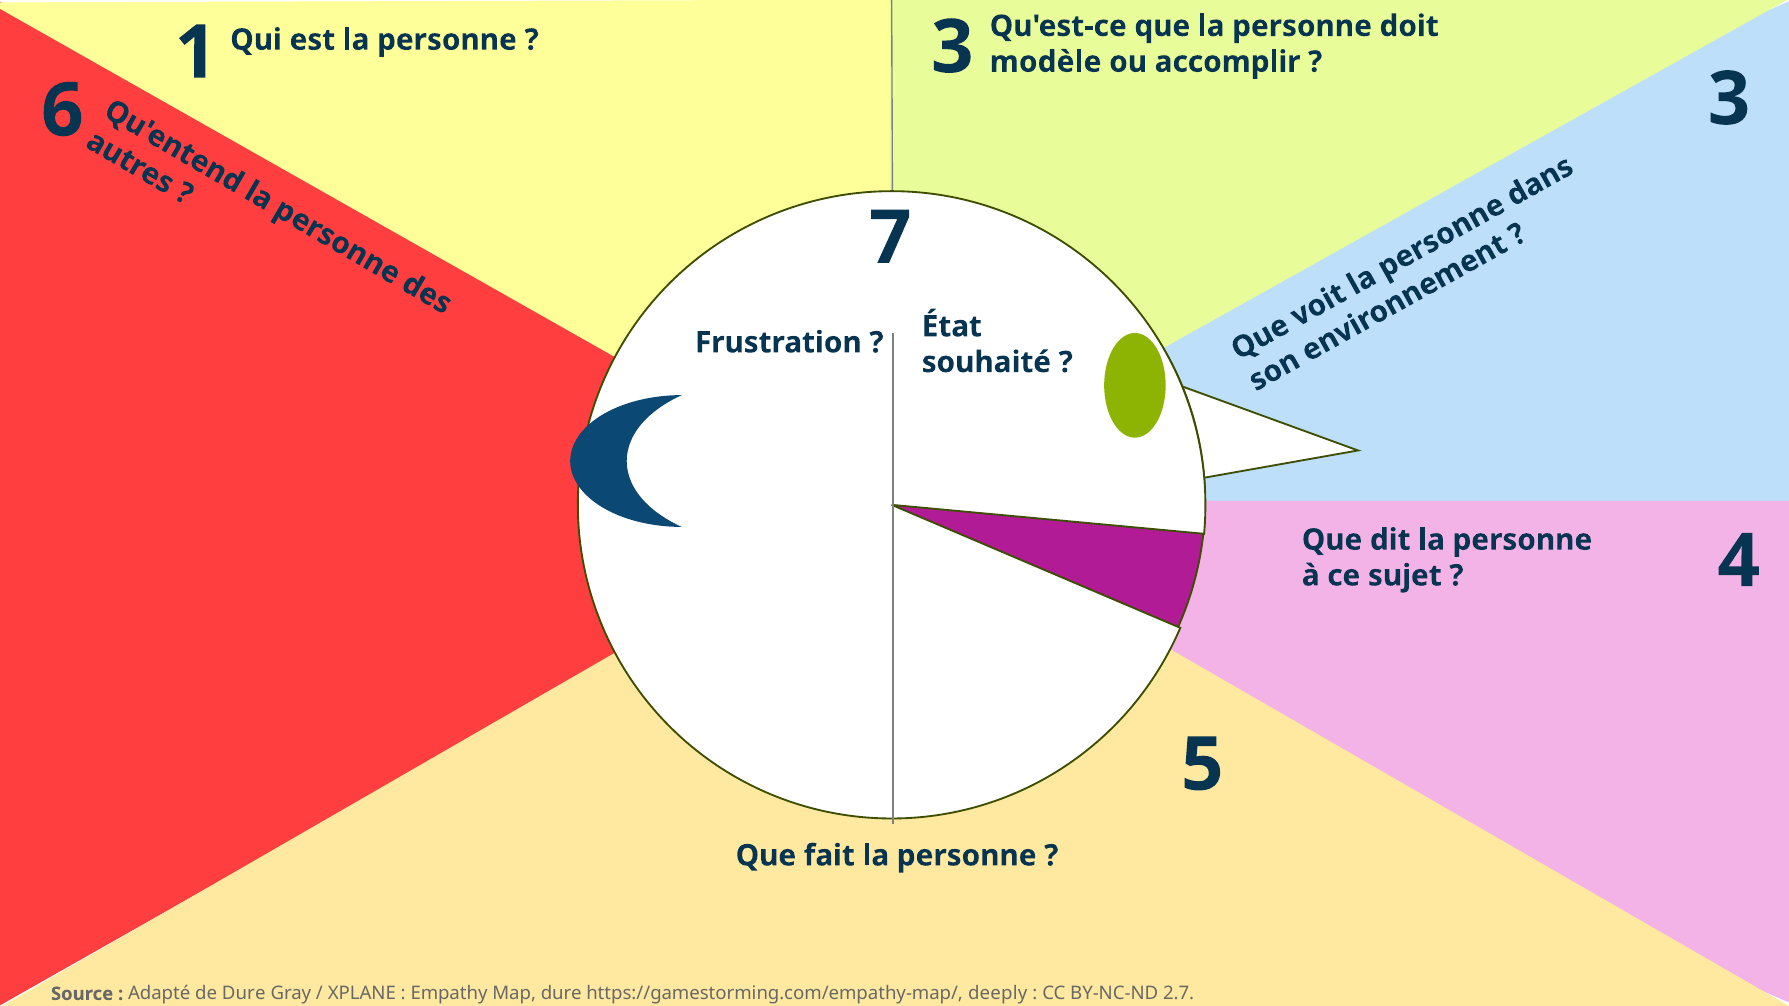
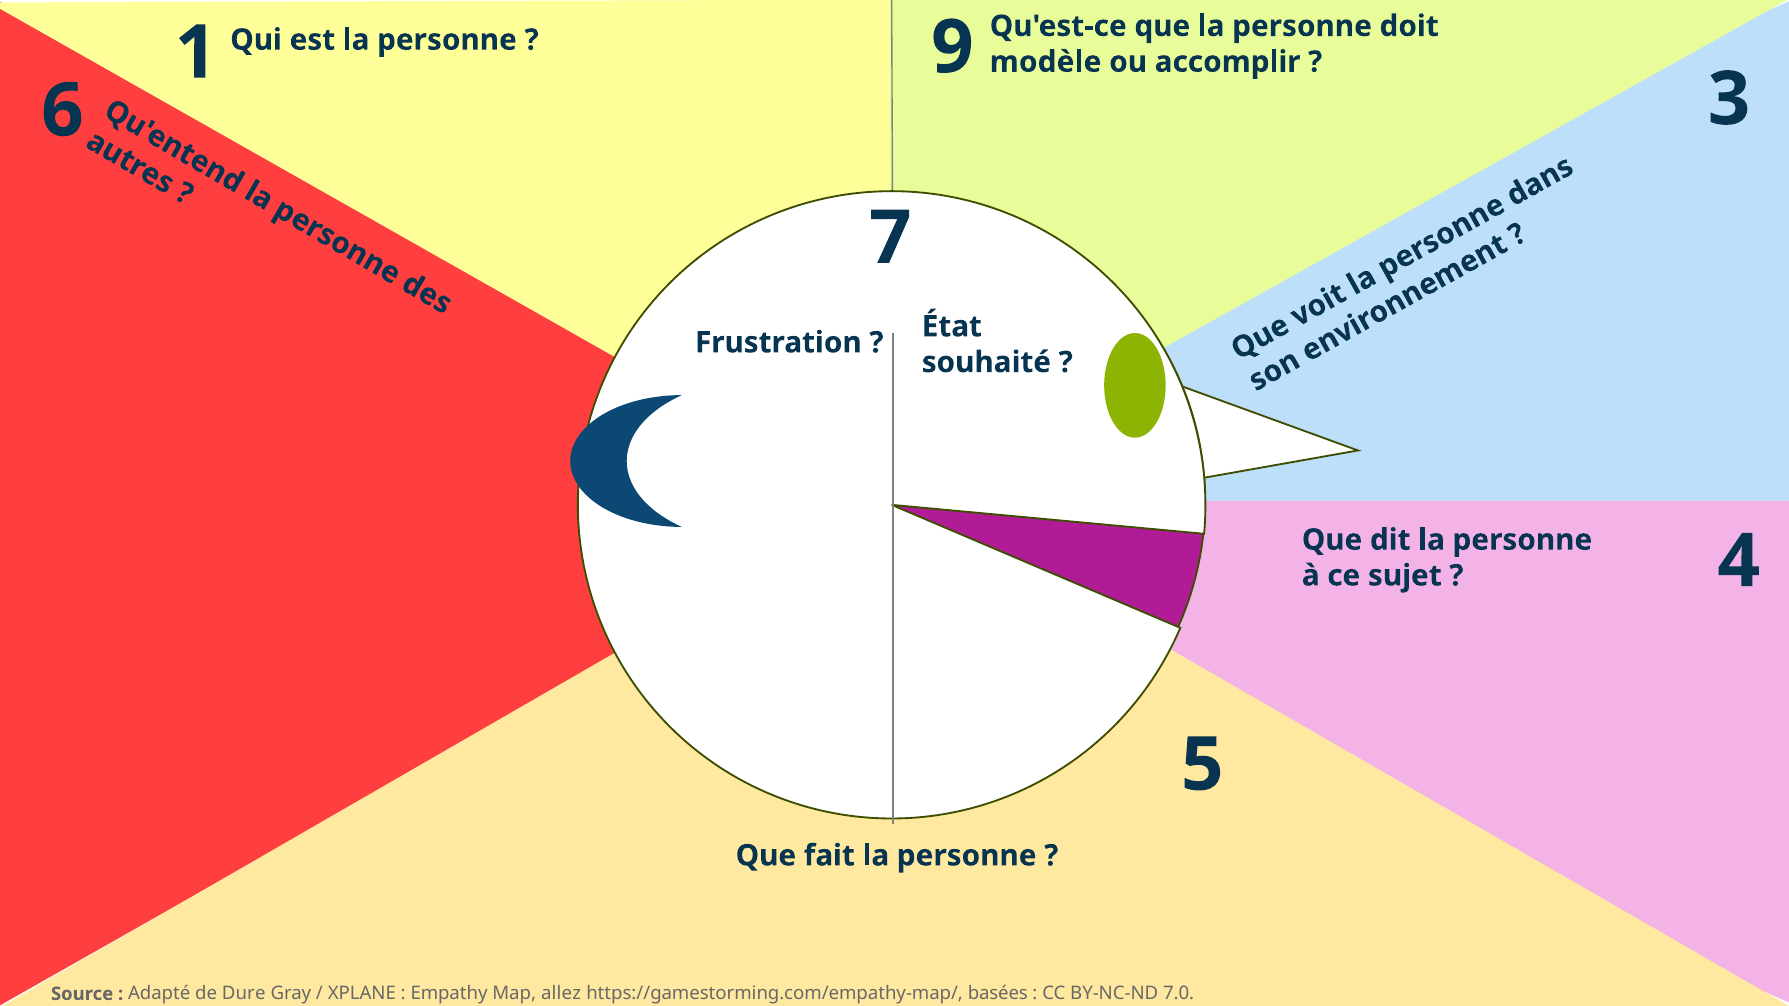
1 3: 3 -> 9 (952, 48)
Map dure: dure -> allez (561, 994)
deeply: deeply -> basées (998, 994)
2.7: 2.7 -> 7.0 (1179, 994)
